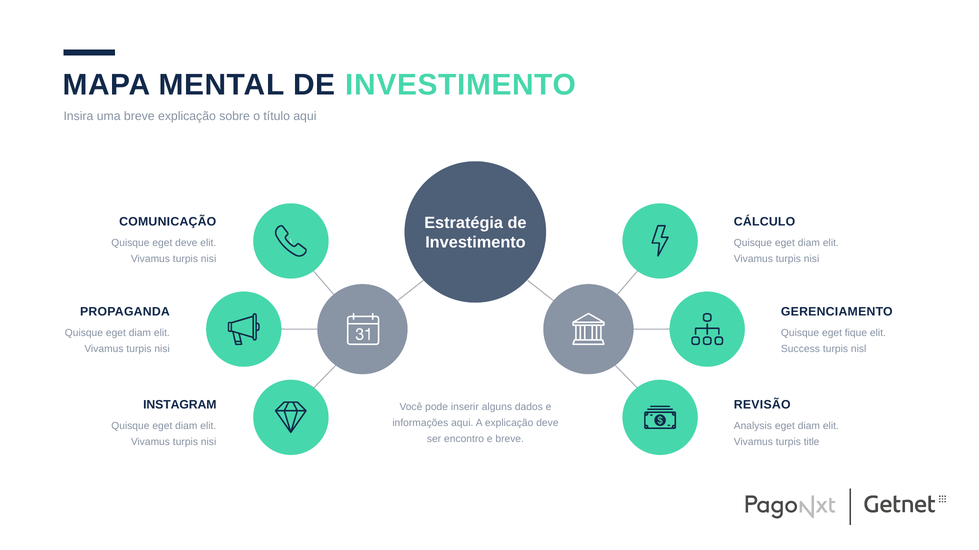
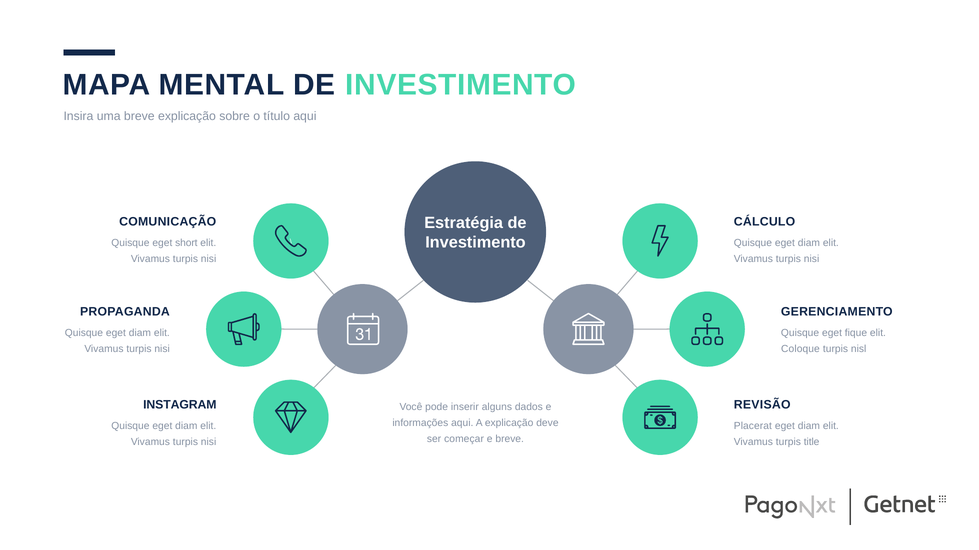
eget deve: deve -> short (186, 243)
Success: Success -> Coloque (800, 349)
Analysis: Analysis -> Placerat (753, 427)
encontro: encontro -> começar (464, 439)
